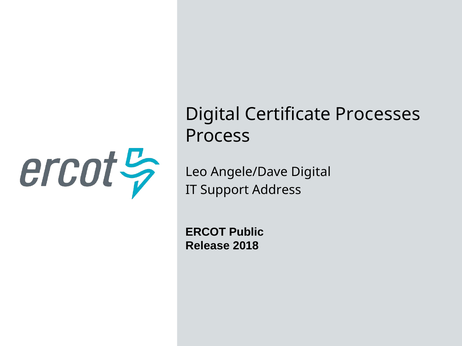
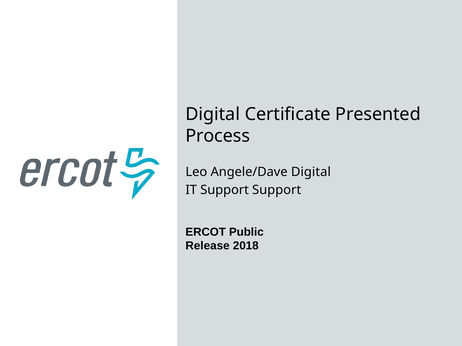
Processes: Processes -> Presented (378, 114)
Support Address: Address -> Support (277, 190)
